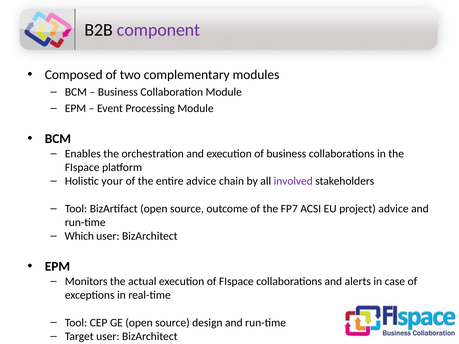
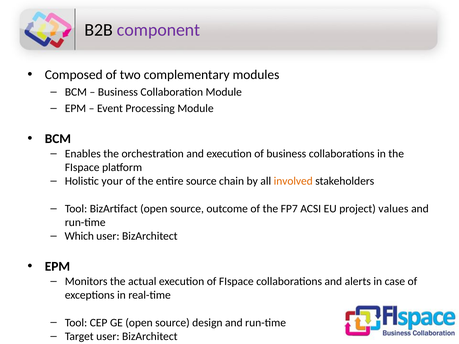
entire advice: advice -> source (201, 181)
involved colour: purple -> orange (293, 181)
project advice: advice -> values (393, 209)
